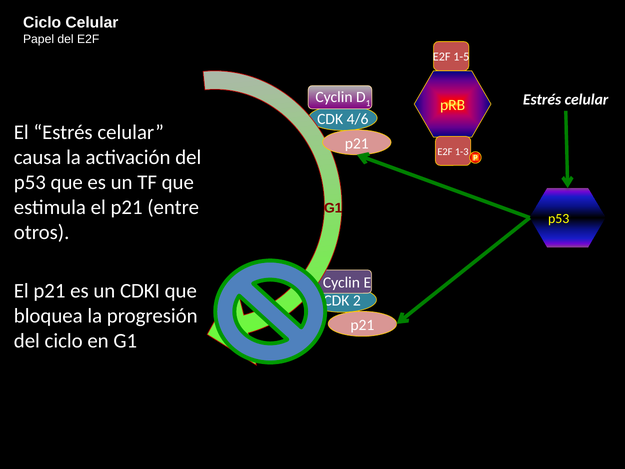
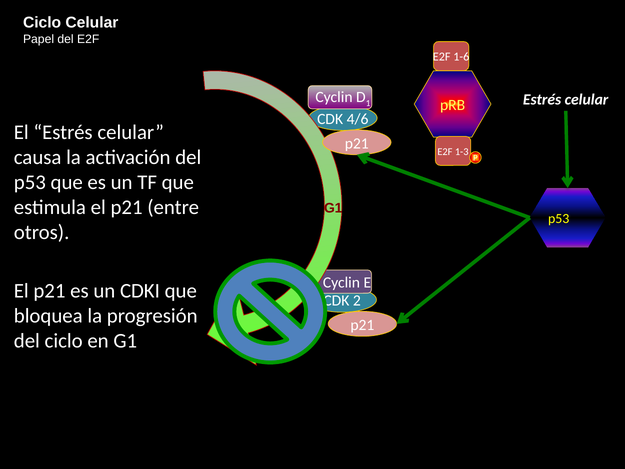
1-5: 1-5 -> 1-6 (461, 57)
